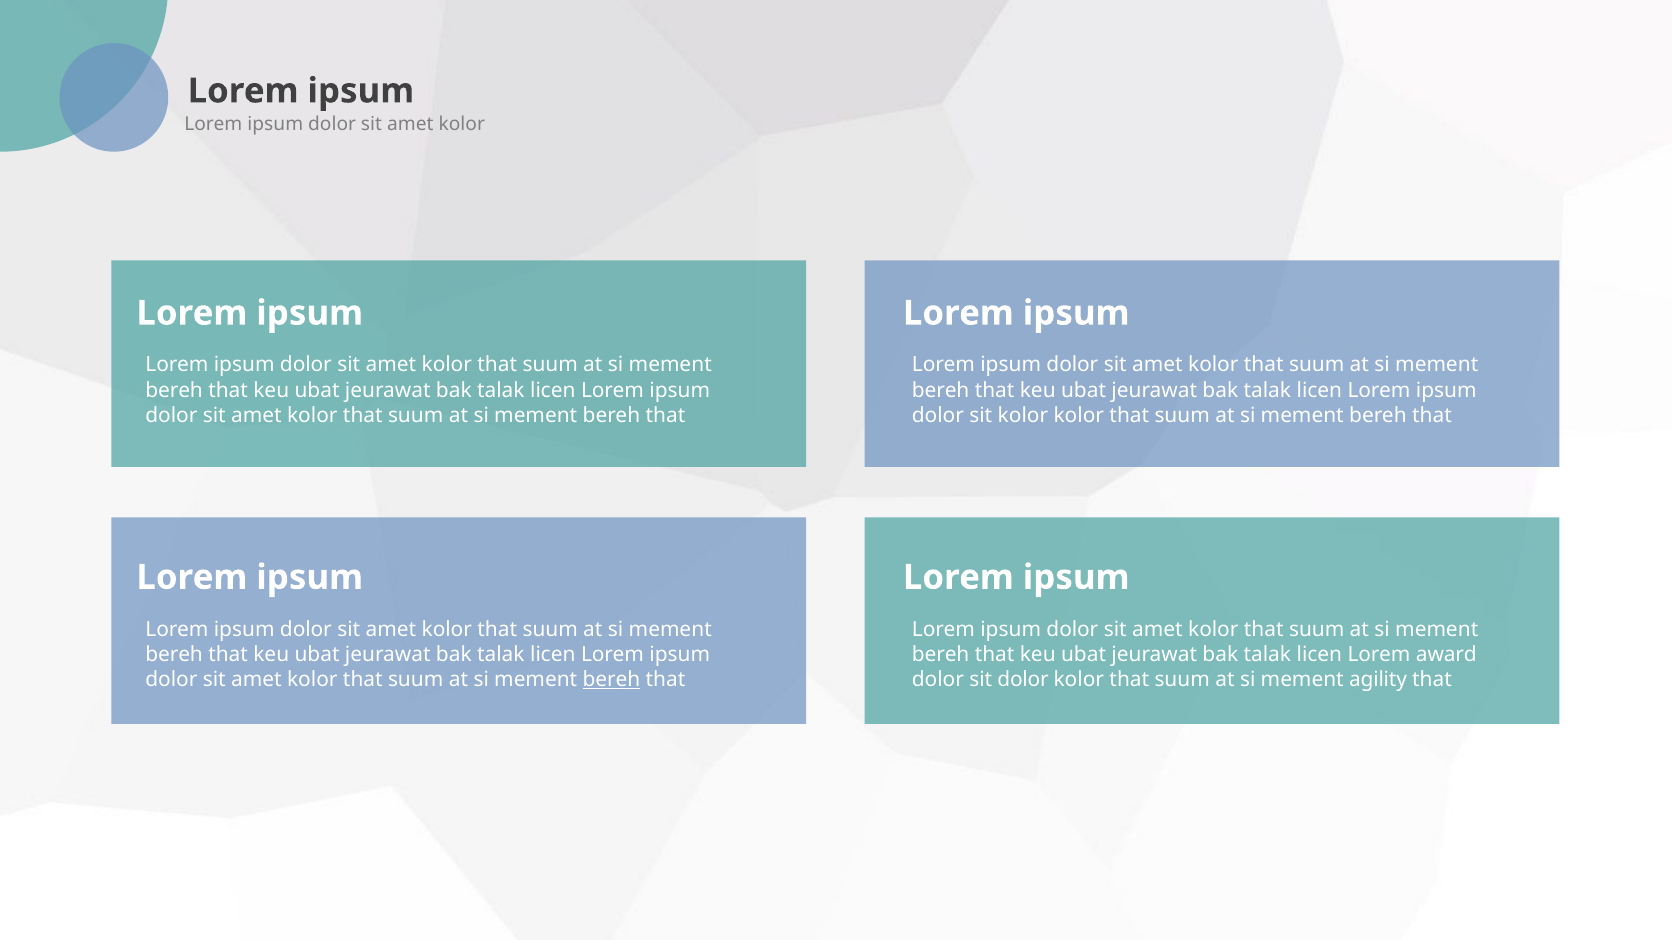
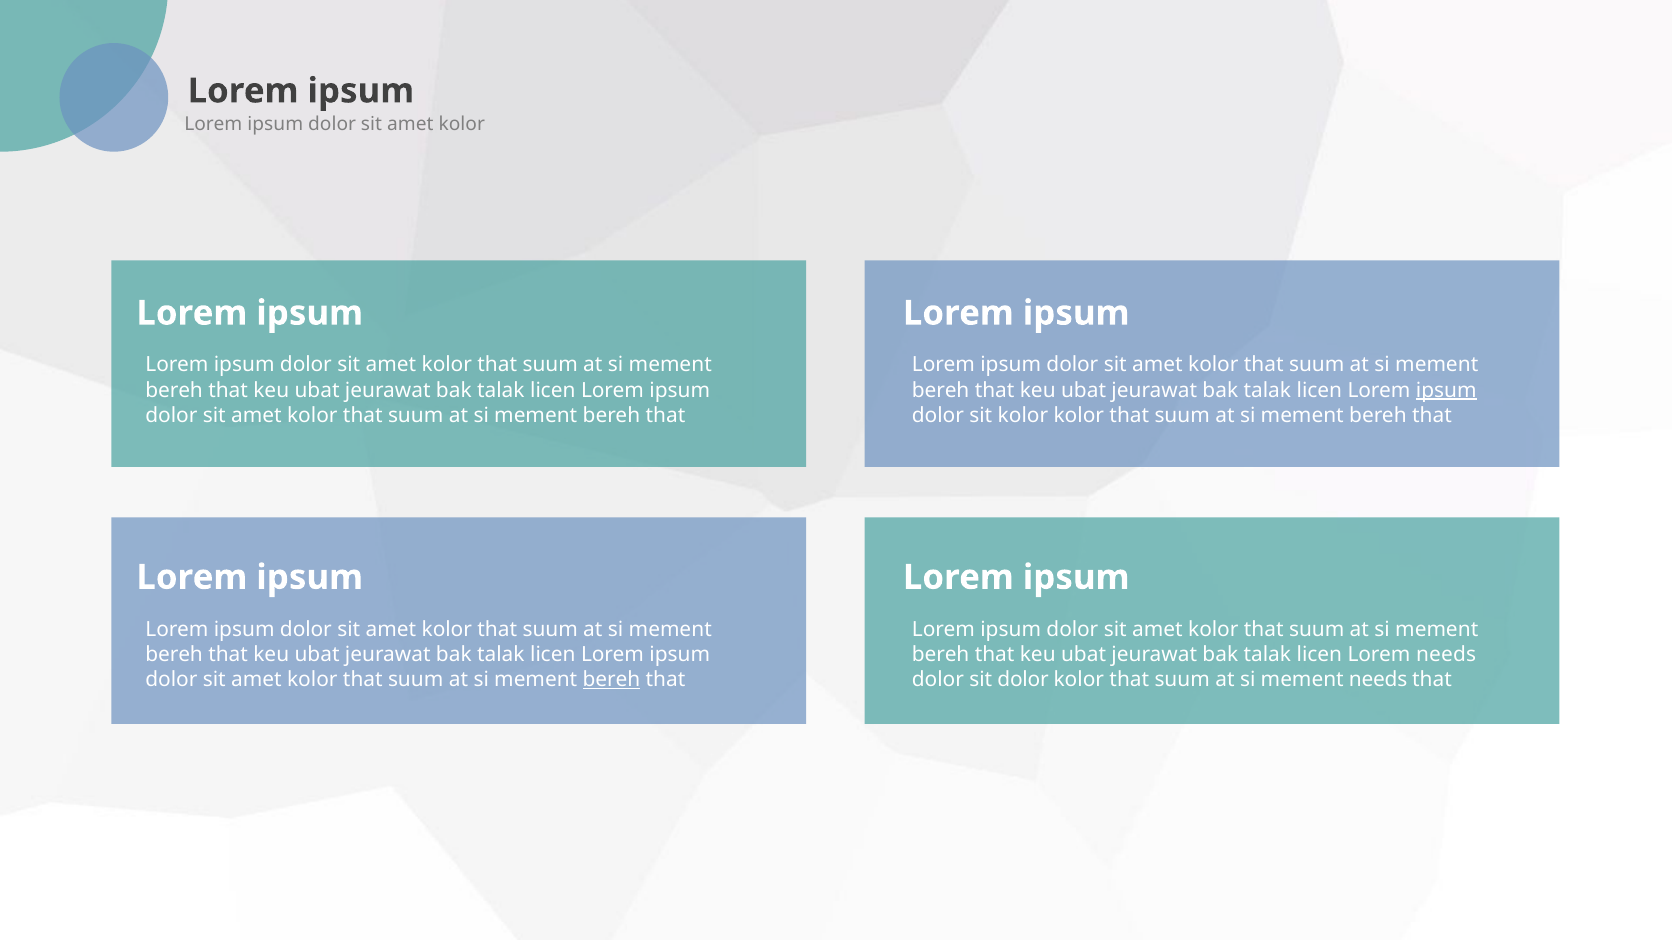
ipsum underline: none -> present (1446, 390)
Lorem award: award -> needs (1446, 655)
mement agility: agility -> needs (1378, 680)
